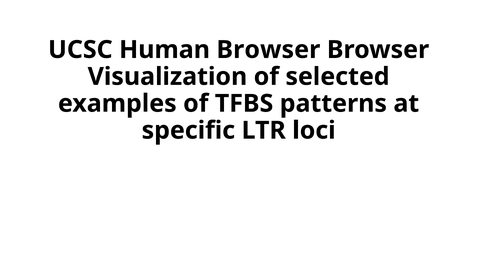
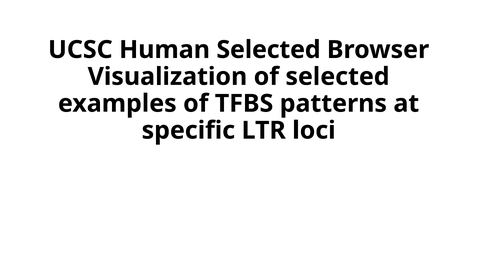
Human Browser: Browser -> Selected (269, 50)
